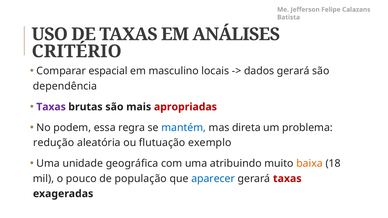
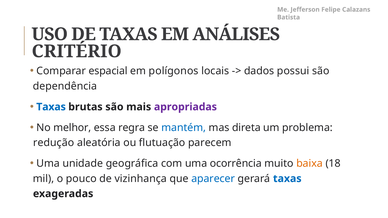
masculino: masculino -> polígonos (174, 71)
dados gerará: gerará -> possui (293, 71)
Taxas colour: purple -> blue (51, 107)
apropriadas colour: red -> purple (185, 107)
podem: podem -> melhor (72, 128)
exemplo: exemplo -> parecem (210, 143)
atribuindo: atribuindo -> ocorrência (236, 164)
população: população -> vizinhança (141, 179)
taxas colour: red -> blue (287, 179)
